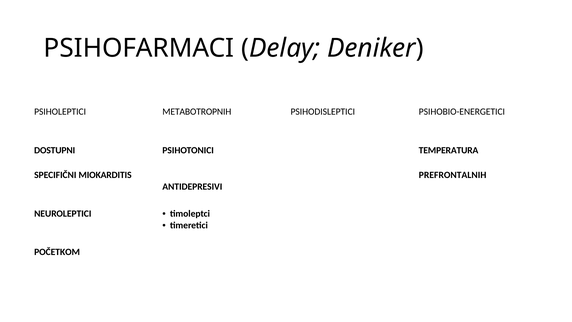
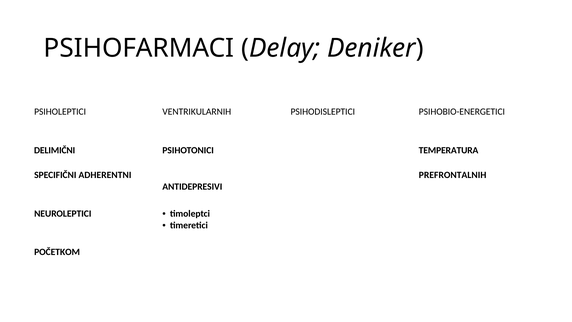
METABOTROPNIH: METABOTROPNIH -> VENTRIKULARNIH (197, 112)
DOSTUPNI: DOSTUPNI -> DELIMIČNI (55, 150)
MIOKARDITIS: MIOKARDITIS -> ADHERENTNI (105, 175)
